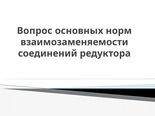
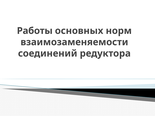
Вопрос: Вопрос -> Работы (35, 31)
